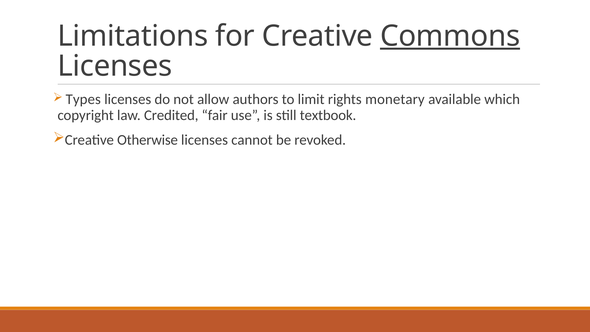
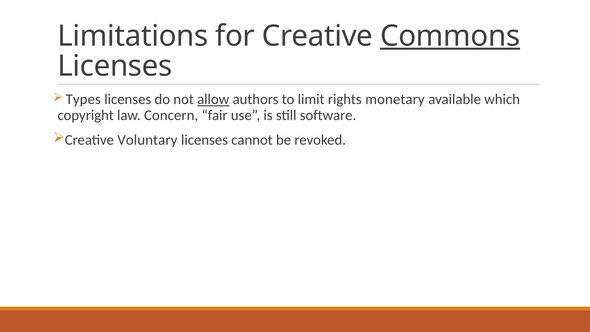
allow underline: none -> present (213, 99)
Credited: Credited -> Concern (171, 115)
textbook: textbook -> software (328, 115)
Otherwise: Otherwise -> Voluntary (147, 140)
